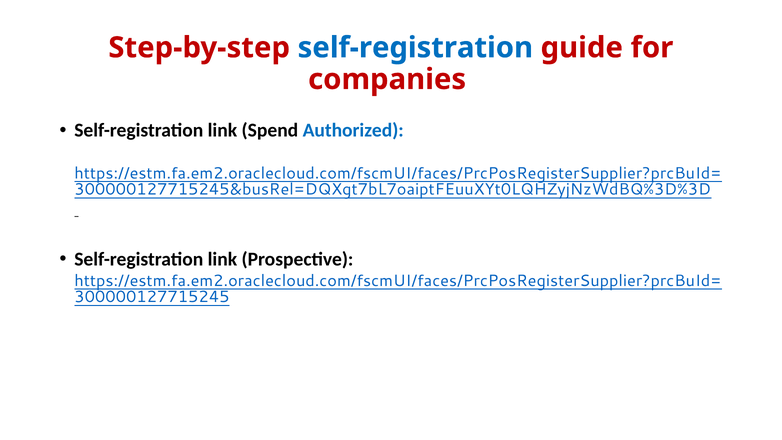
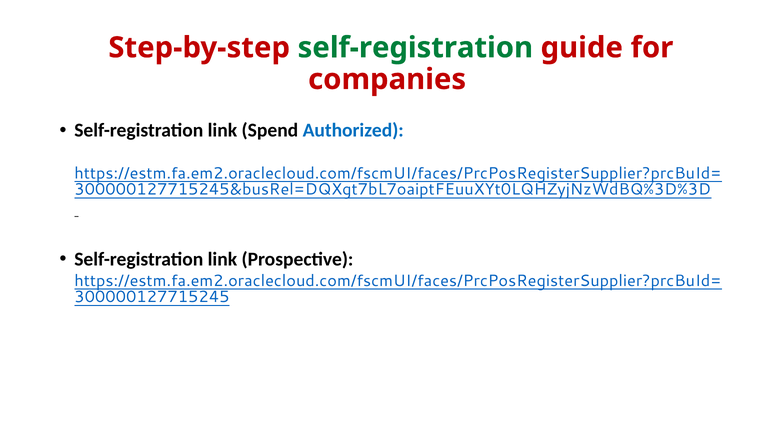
self-registration colour: blue -> green (415, 48)
